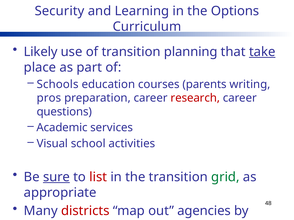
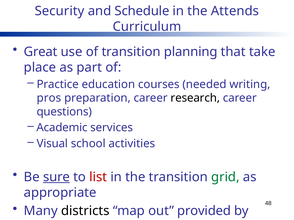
Learning: Learning -> Schedule (142, 11)
Options: Options -> Attends (235, 11)
Likely: Likely -> Great (41, 52)
take underline: present -> none (262, 52)
Schools: Schools -> Practice (58, 84)
parents: parents -> needed (205, 84)
research colour: red -> black (195, 98)
districts colour: red -> black (85, 211)
agencies: agencies -> provided (204, 211)
